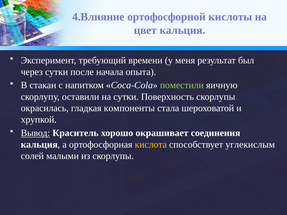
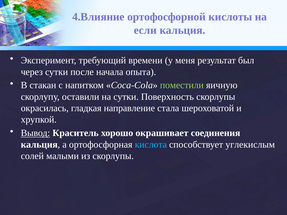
цвет: цвет -> если (145, 30)
компоненты: компоненты -> направление (129, 108)
кислота colour: yellow -> light blue (151, 145)
